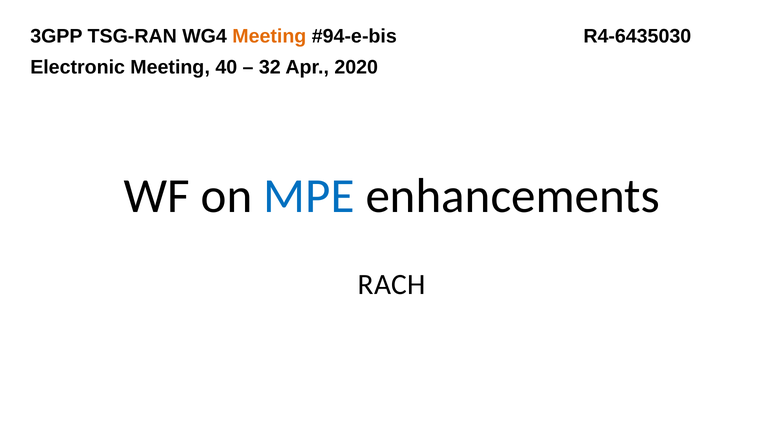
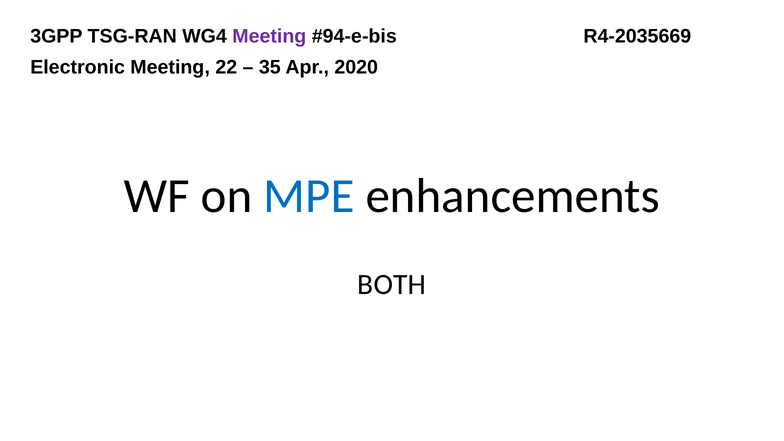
Meeting colour: orange -> purple (269, 36)
R4-6435030: R4-6435030 -> R4-2035669 (637, 36)
40: 40 -> 22 (226, 67)
32: 32 -> 35 (270, 67)
RACH: RACH -> BOTH (392, 285)
